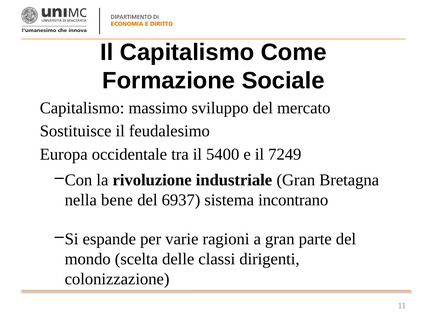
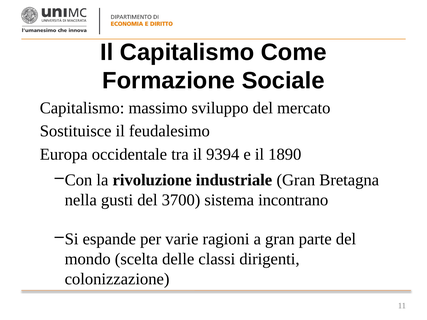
5400: 5400 -> 9394 (223, 155)
7249: 7249 -> 1890 (285, 155)
bene: bene -> gusti (117, 200)
6937: 6937 -> 3700 (181, 200)
